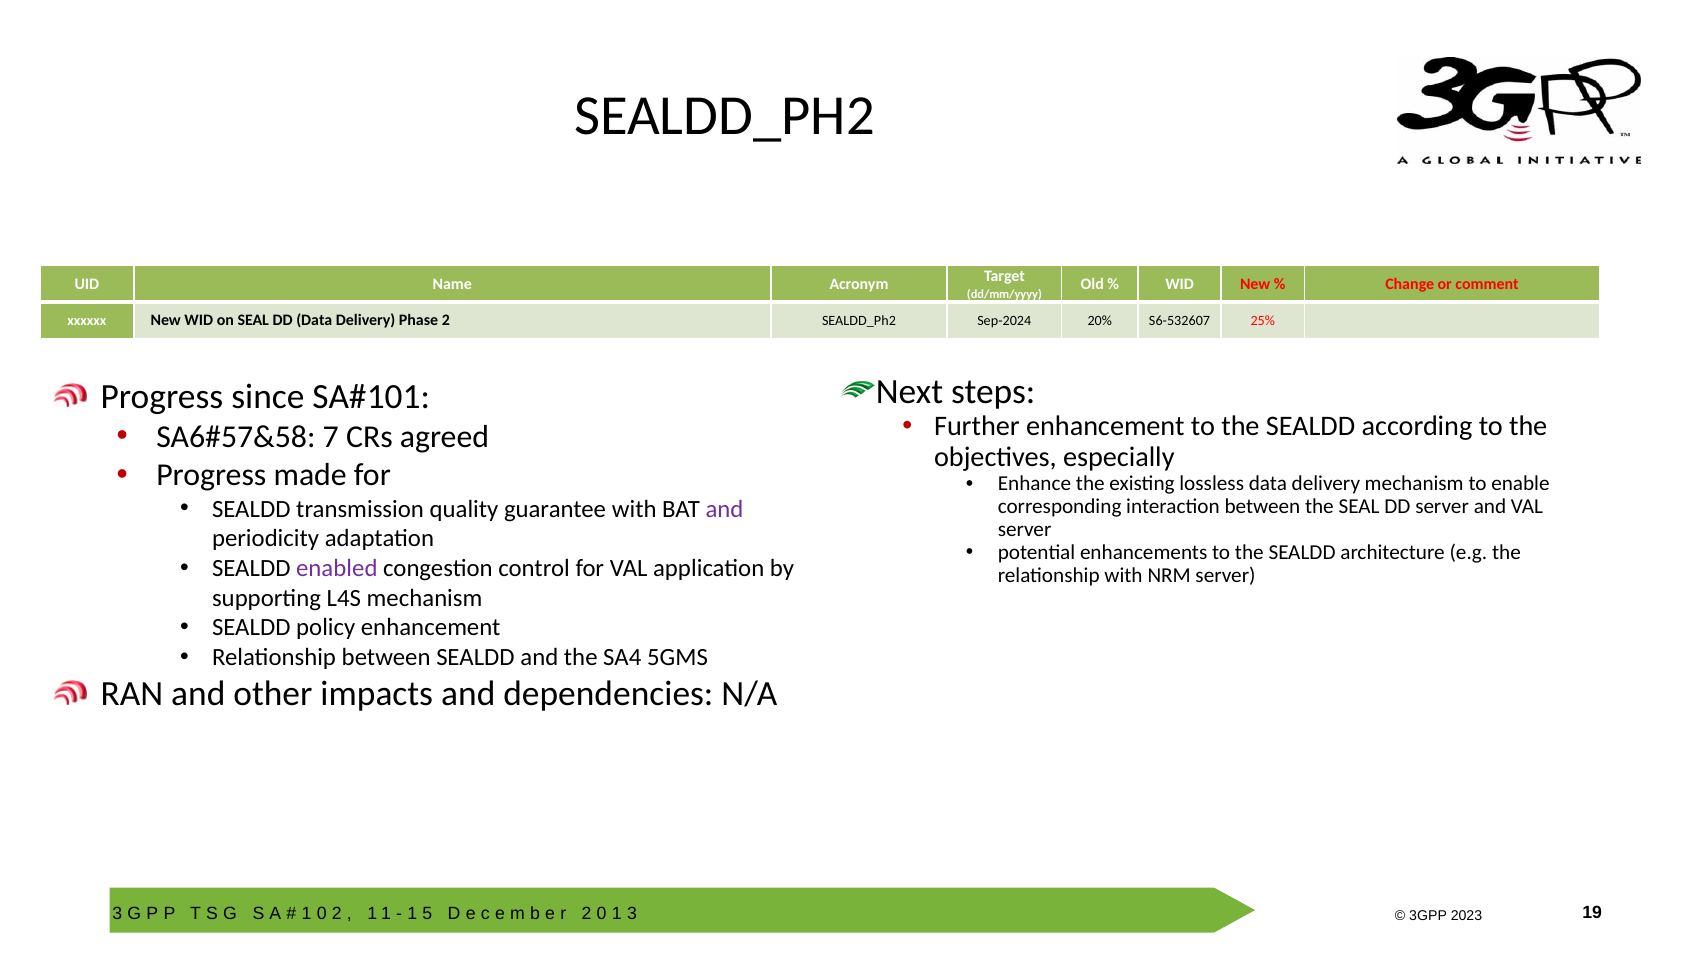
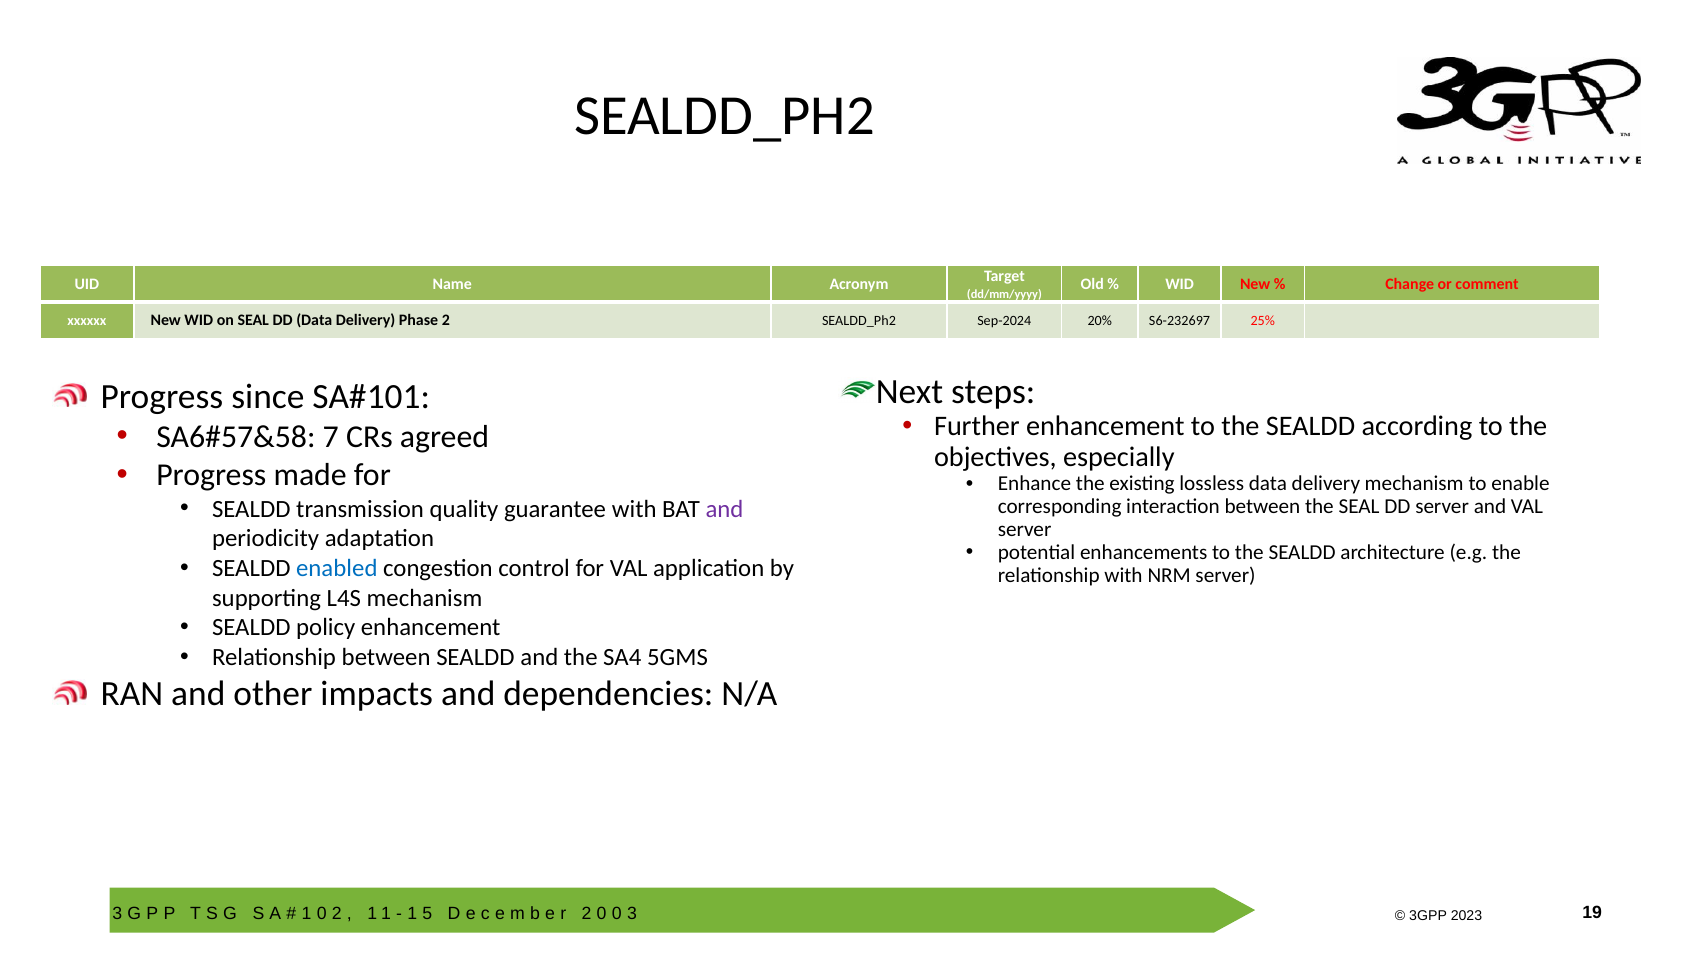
S6-532607: S6-532607 -> S6-232697 (1180, 320)
enabled colour: purple -> blue (337, 568)
1: 1 -> 0 (617, 913)
